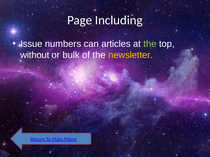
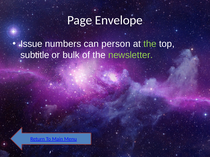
Including: Including -> Envelope (119, 20)
articles: articles -> person (116, 44)
without: without -> subtitle (35, 55)
newsletter colour: yellow -> light green (131, 55)
